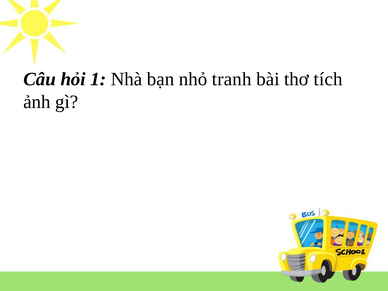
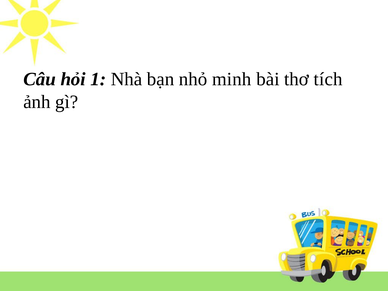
tranh: tranh -> minh (232, 79)
